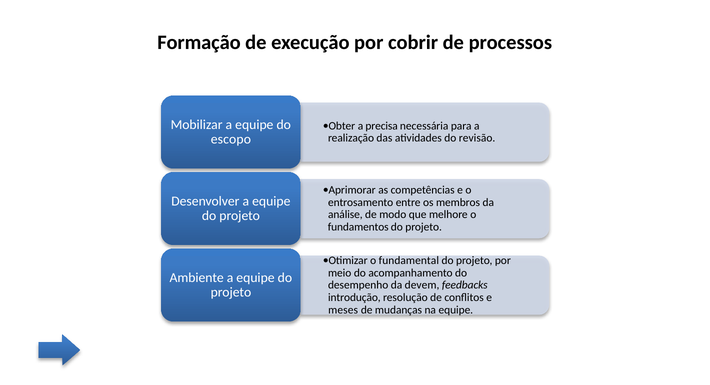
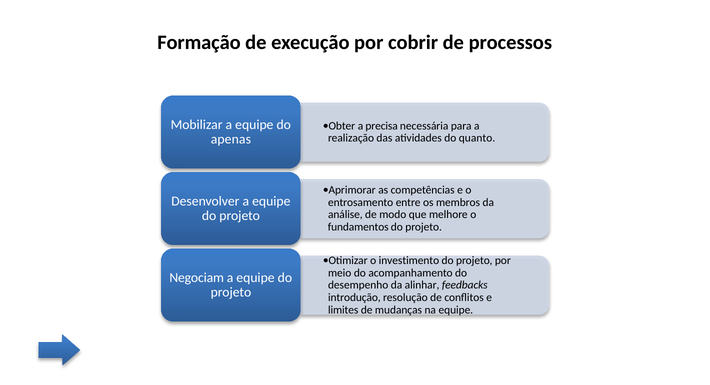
revisão: revisão -> quanto (477, 138)
escopo: escopo -> apenas (231, 139)
fundamental: fundamental -> investimento (409, 260)
Ambiente: Ambiente -> Negociam (197, 278)
devem: devem -> alinhar (422, 285)
meses: meses -> limites (343, 310)
